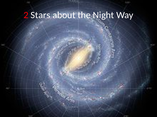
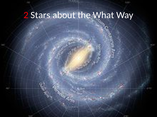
Night: Night -> What (103, 15)
